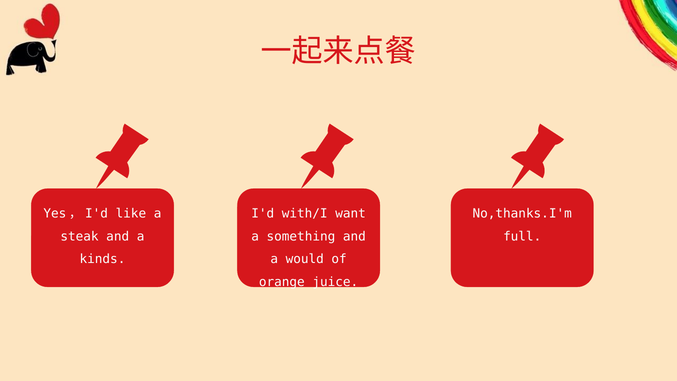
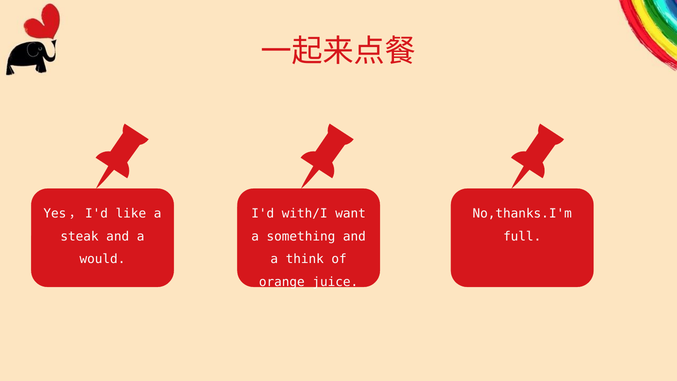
kinds: kinds -> would (102, 259)
would: would -> think (305, 259)
